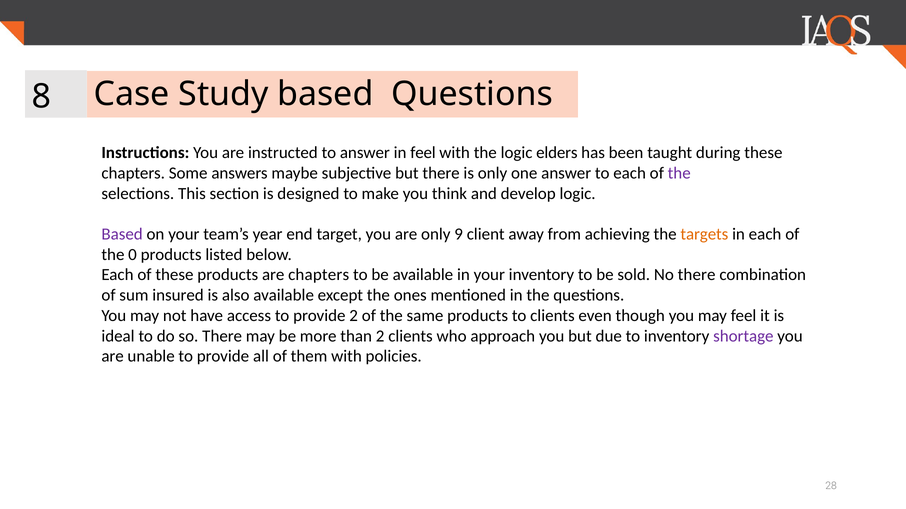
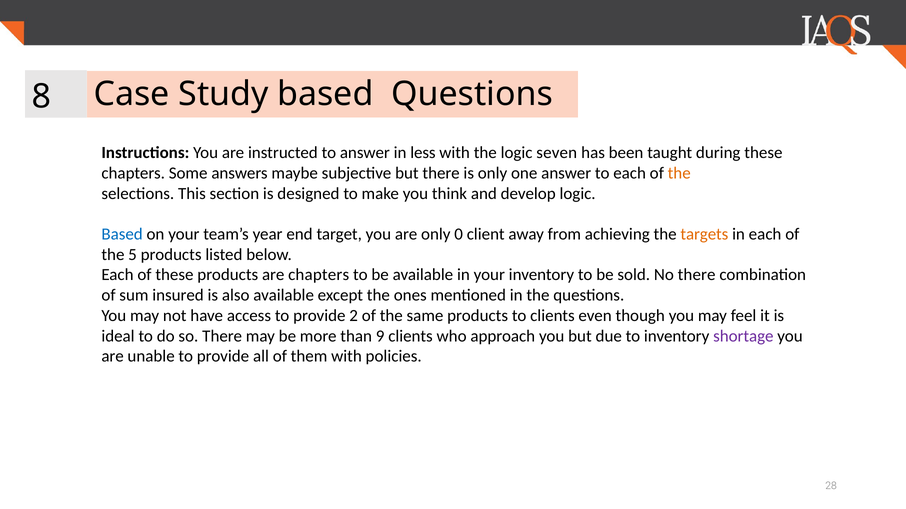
in feel: feel -> less (423, 153)
elders: elders -> seven (557, 153)
the colour: purple -> orange (679, 173)
Based colour: purple -> blue (122, 234)
9: 9 -> 0 (459, 234)
0: 0 -> 5 (133, 255)
than 2: 2 -> 9 (380, 336)
